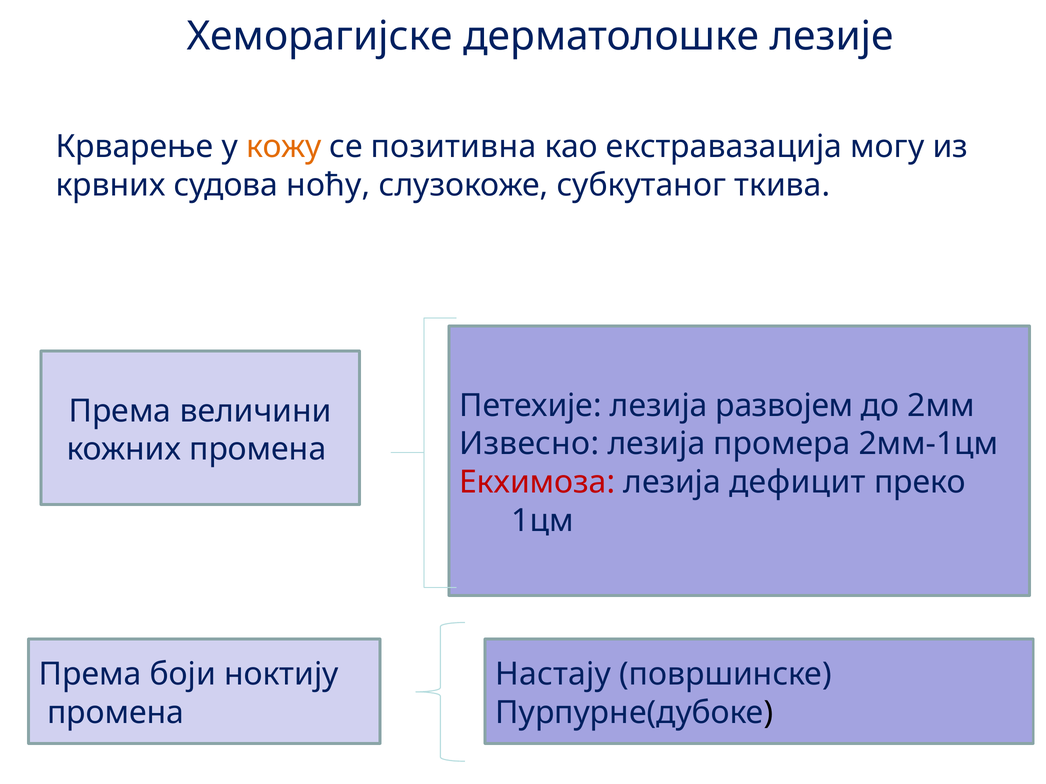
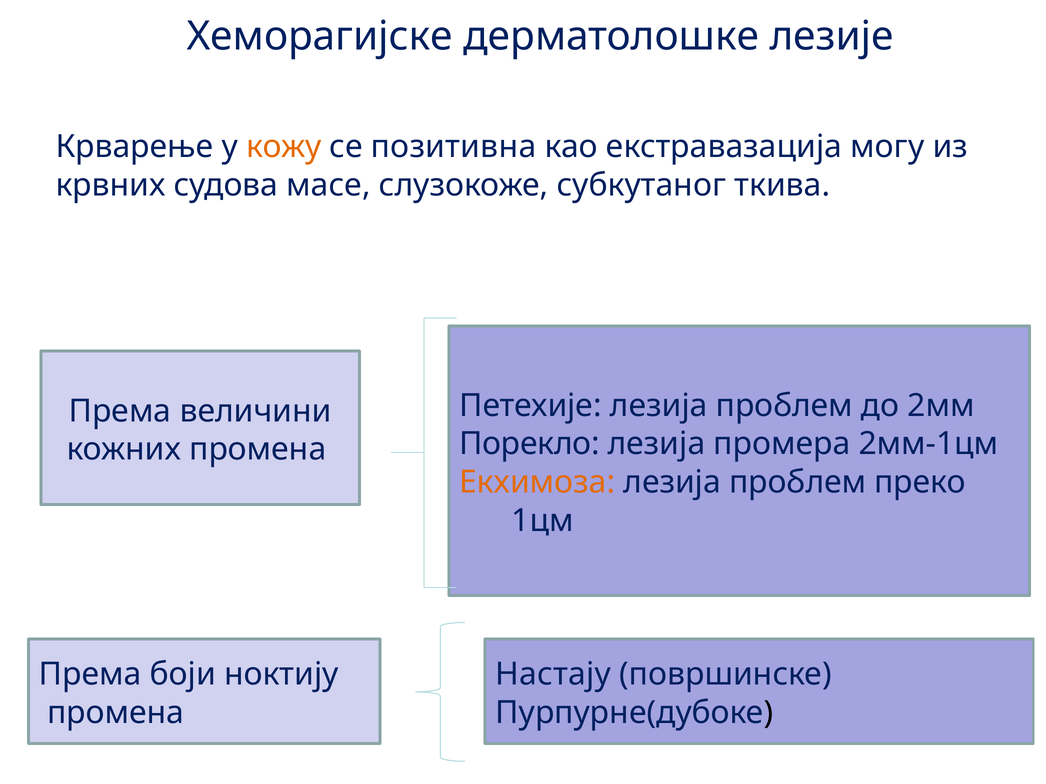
ноћу: ноћу -> масе (329, 185)
Петехије лезија развојем: развојем -> проблем (784, 406)
Извесно: Извесно -> Порекло (529, 444)
Екхимоза colour: red -> orange (537, 483)
дефицит: дефицит -> проблем (798, 483)
